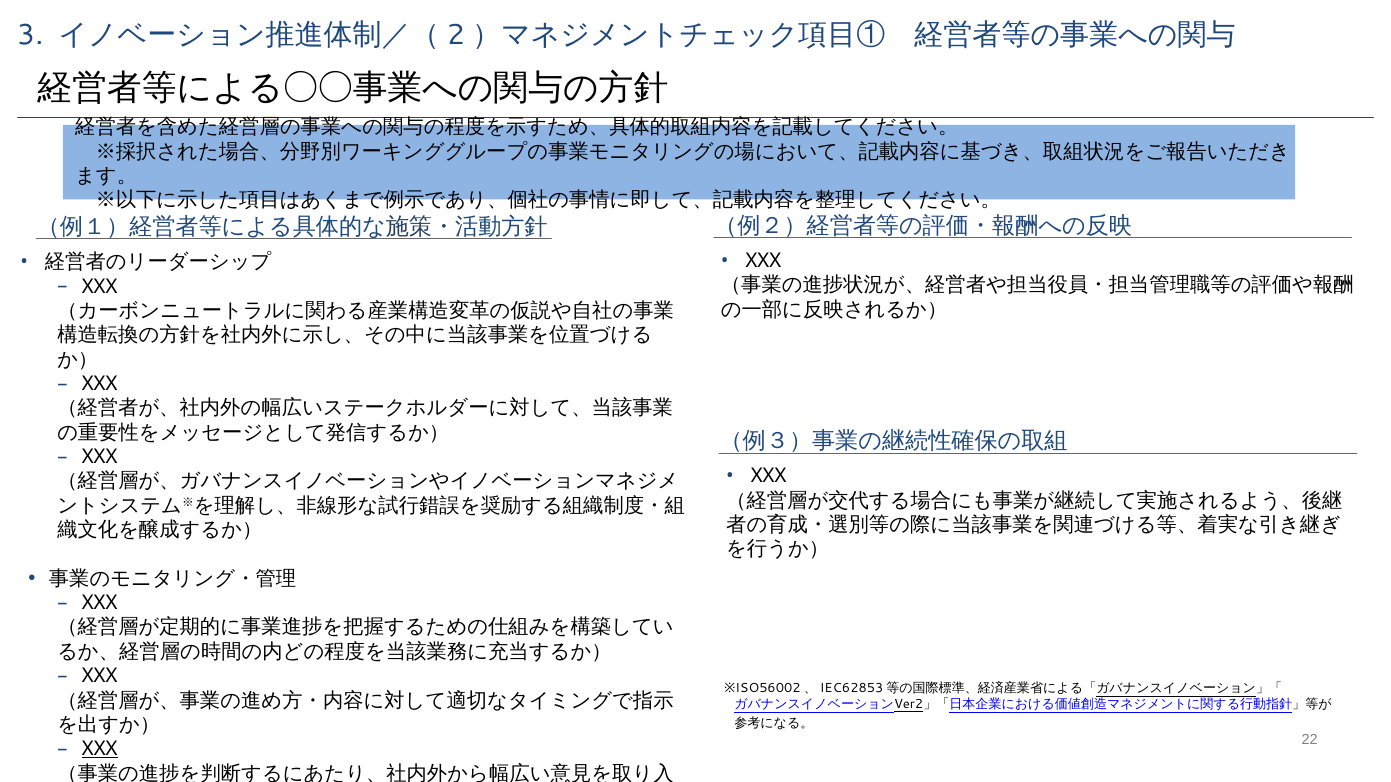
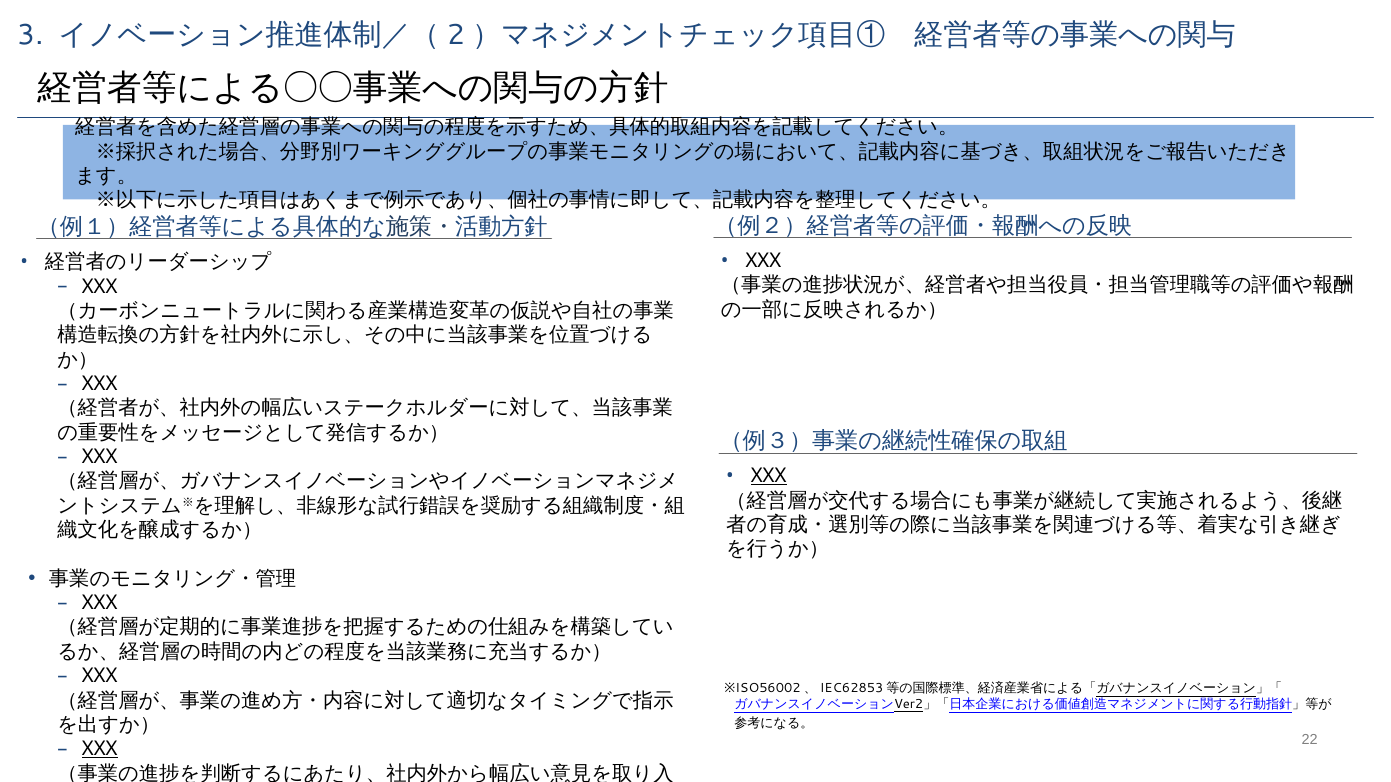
XXX underline: none -> present (769, 476)
